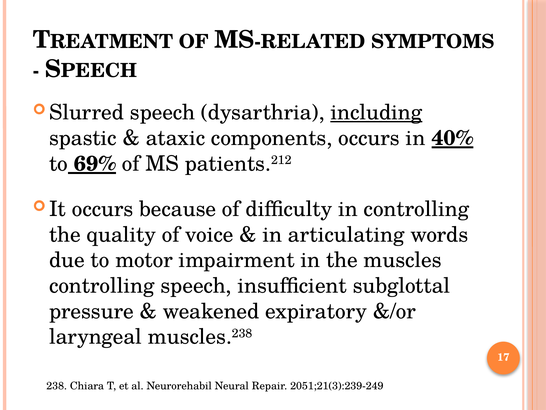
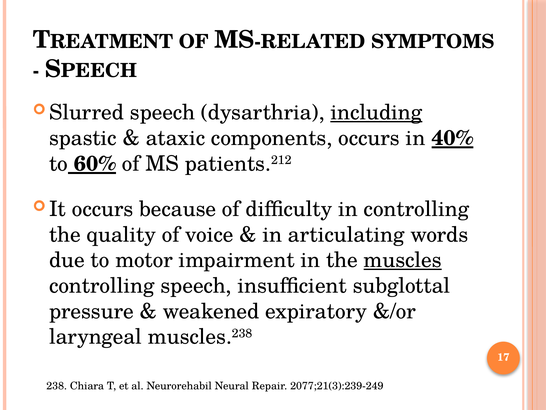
69%: 69% -> 60% (95, 163)
muscles underline: none -> present (403, 260)
2051;21(3):239-249: 2051;21(3):239-249 -> 2077;21(3):239-249 (337, 385)
